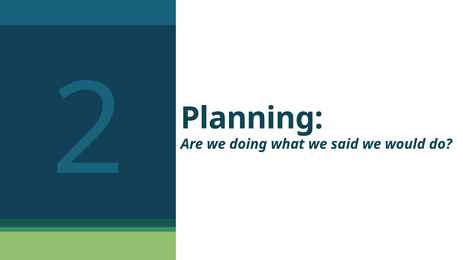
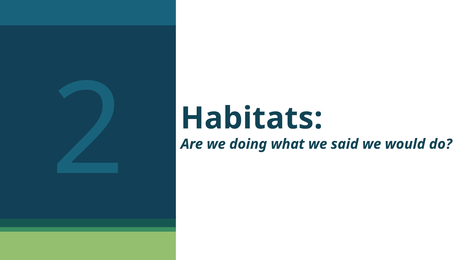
Planning: Planning -> Habitats (252, 119)
